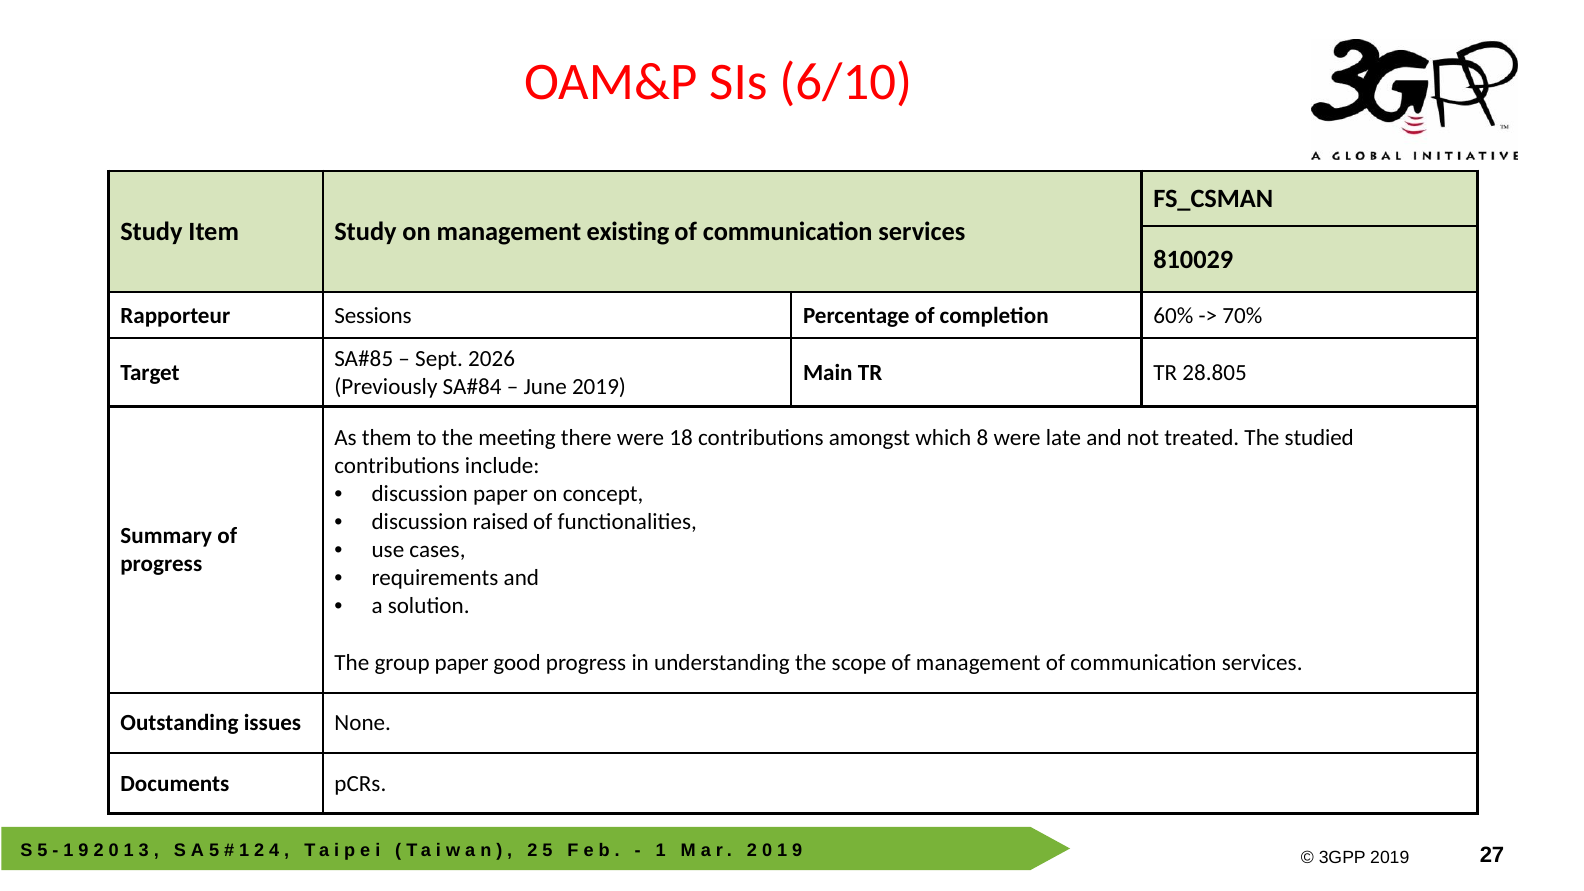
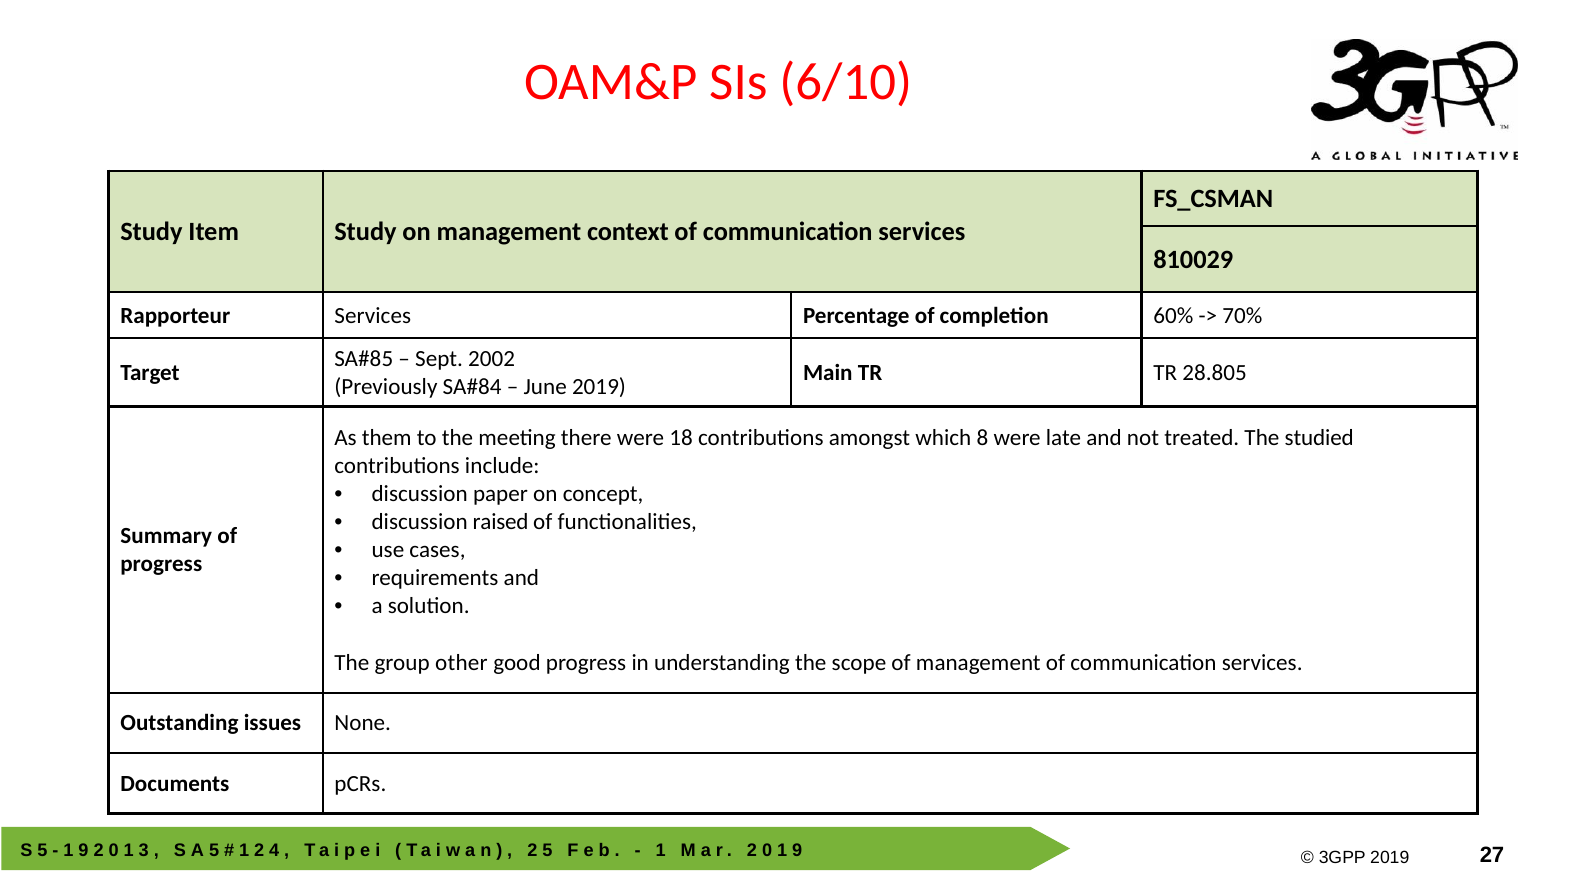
existing: existing -> context (628, 232)
Rapporteur Sessions: Sessions -> Services (373, 315)
2026: 2026 -> 2002 (492, 359)
group paper: paper -> other (461, 662)
